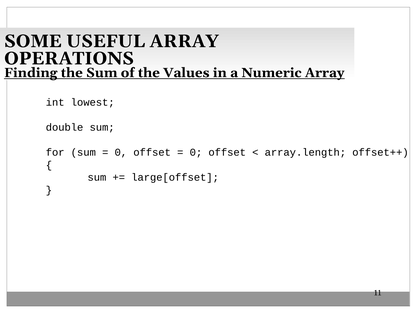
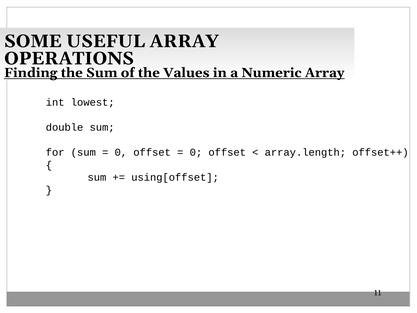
large[offset: large[offset -> using[offset (175, 177)
